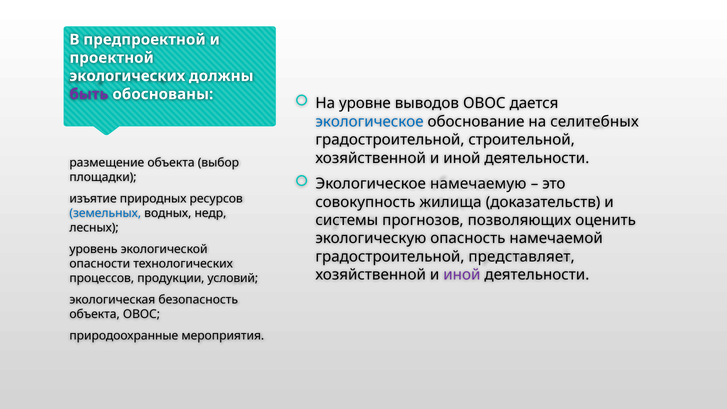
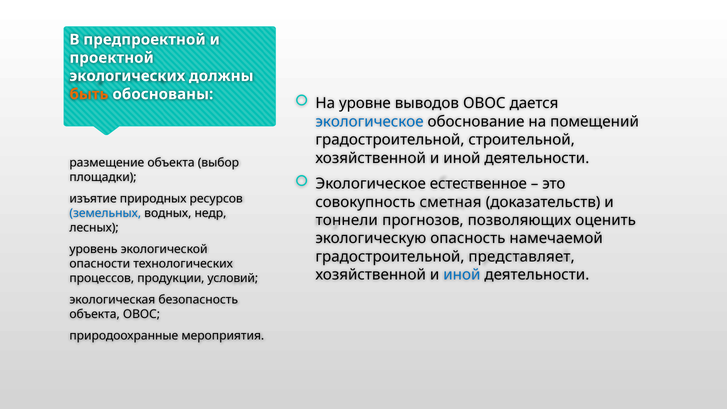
быть colour: purple -> orange (89, 94)
селитебных: селитебных -> помещений (595, 122)
намечаемую: намечаемую -> естественное (478, 184)
жилища: жилища -> сметная (451, 202)
системы: системы -> тоннели (347, 220)
иной colour: purple -> blue (462, 275)
